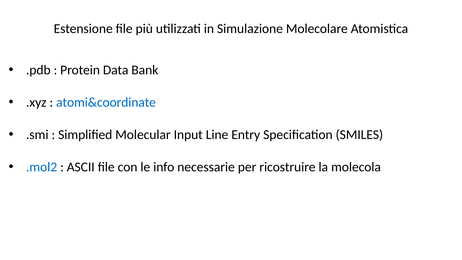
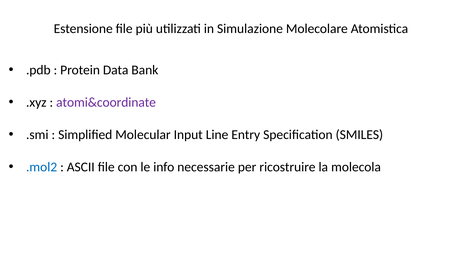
atomi&coordinate colour: blue -> purple (106, 102)
